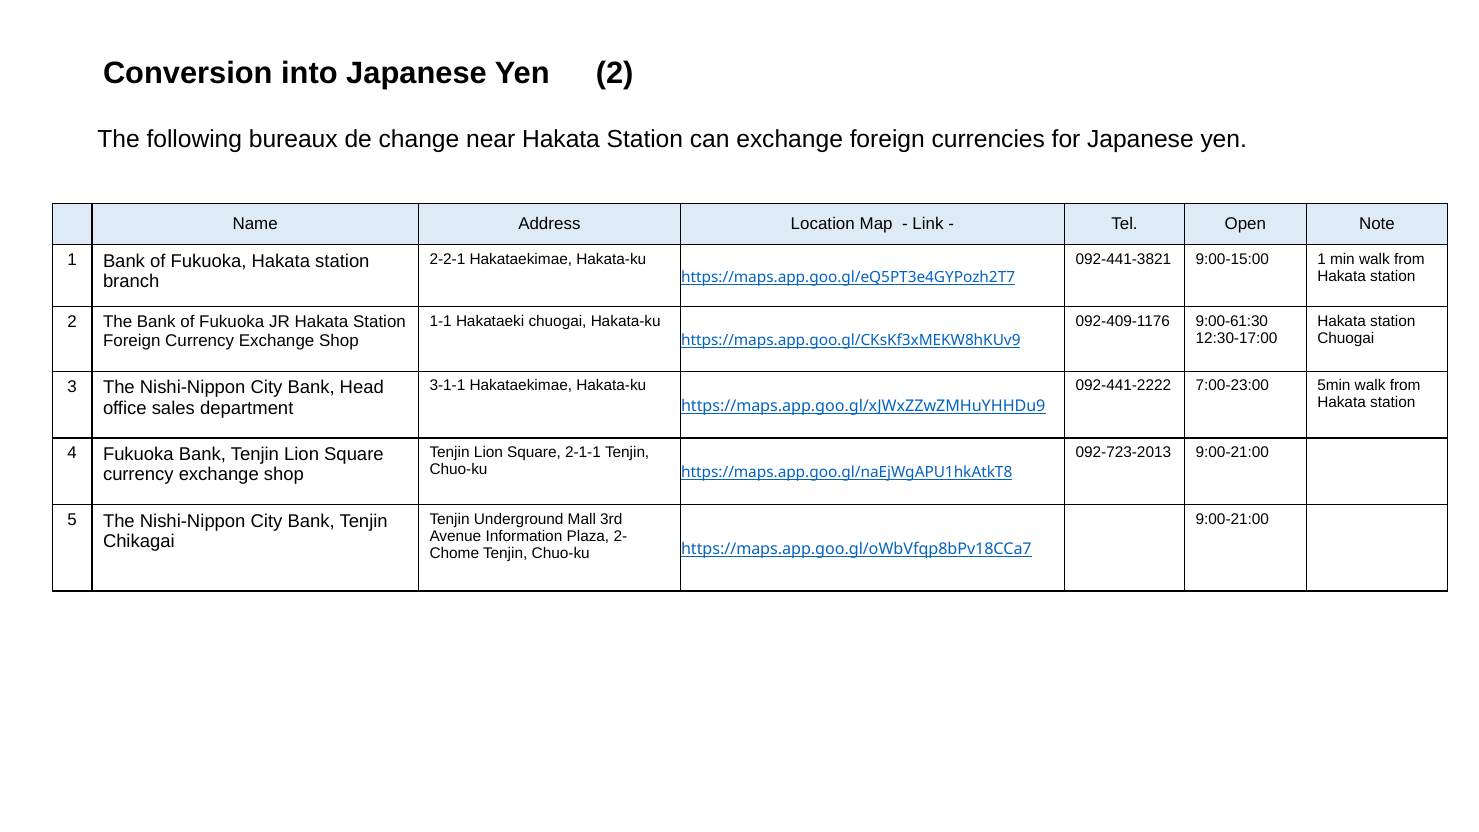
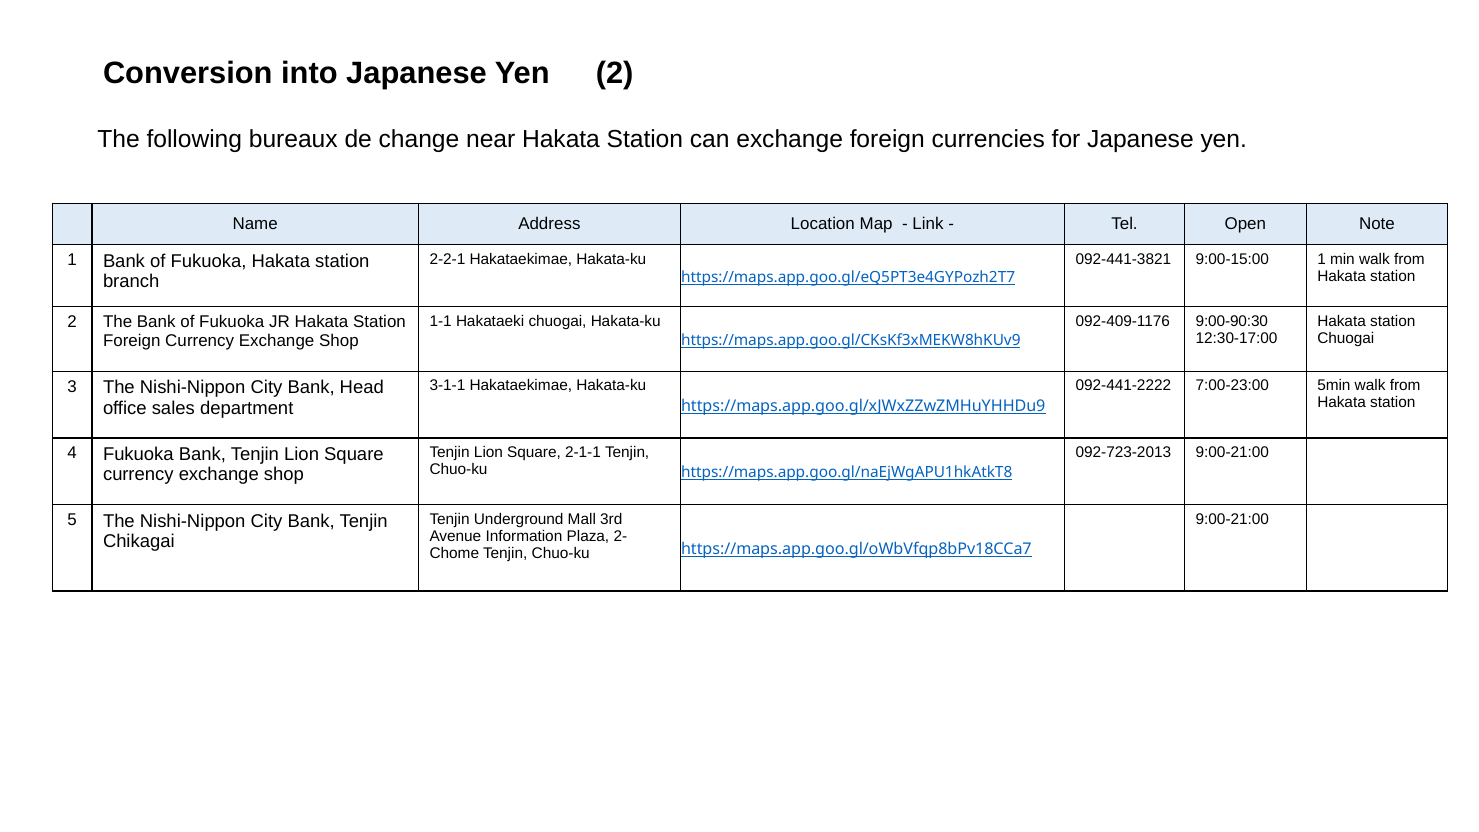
9:00-61:30: 9:00-61:30 -> 9:00-90:30 (1232, 321)
